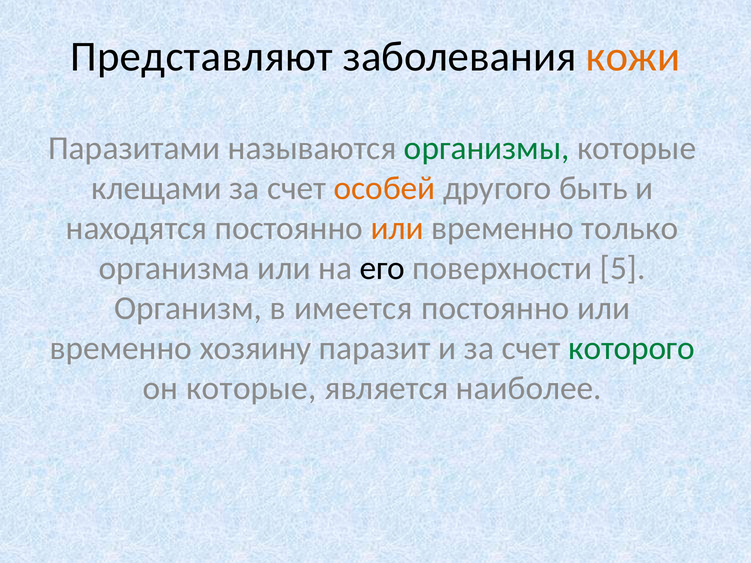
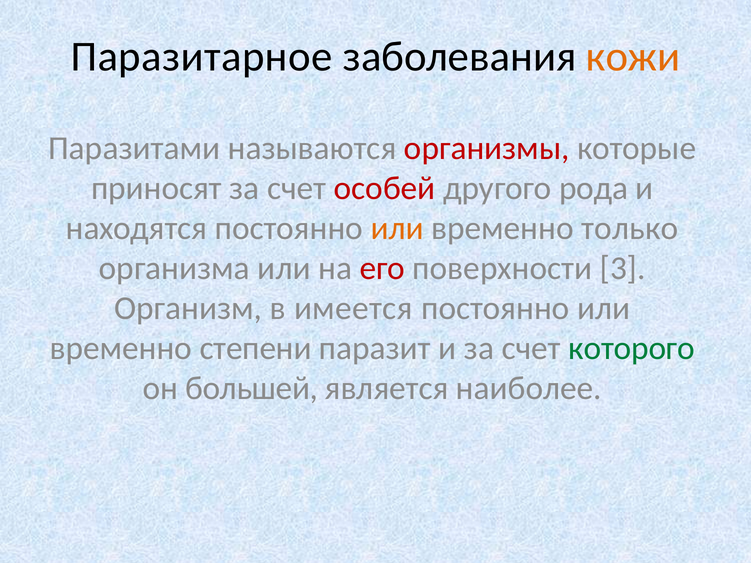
Представляют: Представляют -> Паразитарное (202, 57)
организмы colour: green -> red (487, 148)
клещами: клещами -> приносят (157, 188)
особей colour: orange -> red (385, 188)
быть: быть -> рода (594, 188)
его colour: black -> red (382, 268)
5: 5 -> 3 (623, 268)
хозяину: хозяину -> степени (256, 349)
он которые: которые -> большей (252, 389)
